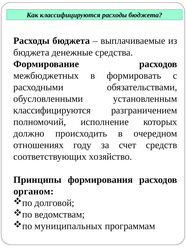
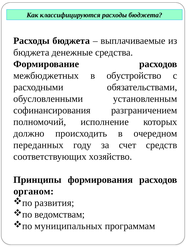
формировать: формировать -> обустройство (134, 76)
классифицируются: классифицируются -> софинансирования (52, 110)
отношениях: отношениях -> переданных (38, 145)
долговой: долговой -> развития (54, 203)
